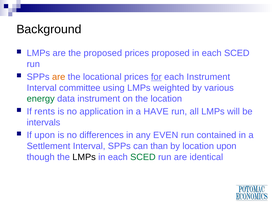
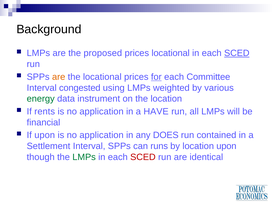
prices proposed: proposed -> locational (171, 53)
SCED underline: none -> present (237, 53)
each Instrument: Instrument -> Committee (208, 77)
committee: committee -> congested (80, 88)
intervals: intervals -> financial (43, 123)
differences: differences -> application (102, 135)
EVEN: EVEN -> DOES (166, 135)
than: than -> runs (159, 146)
LMPs colour: black -> green (84, 157)
SCED colour: green -> red (143, 157)
